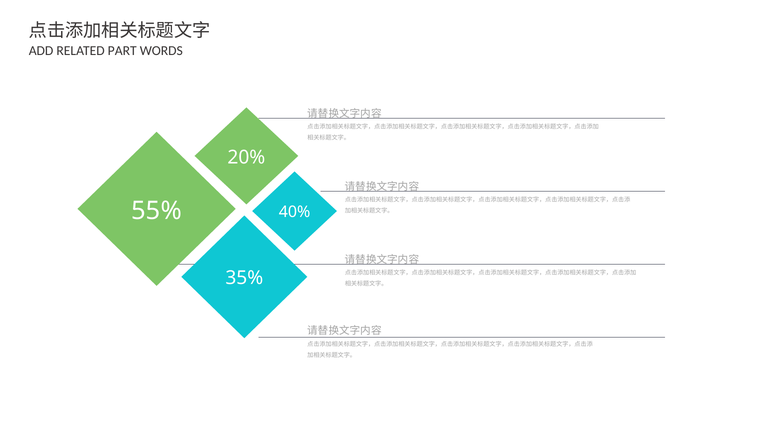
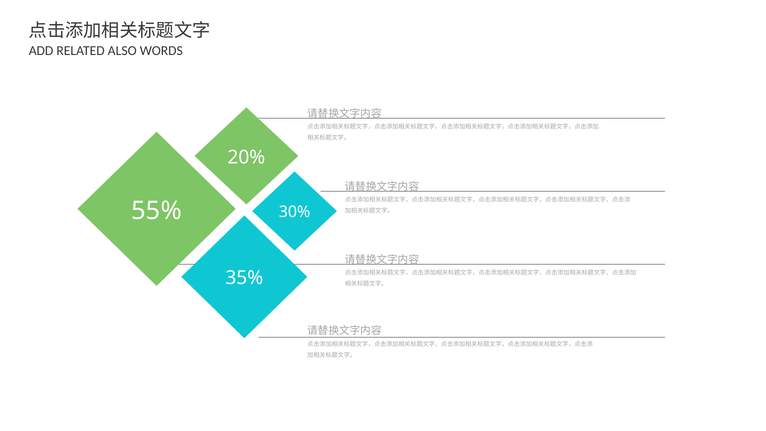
PART: PART -> ALSO (122, 51)
40%: 40% -> 30% (295, 212)
